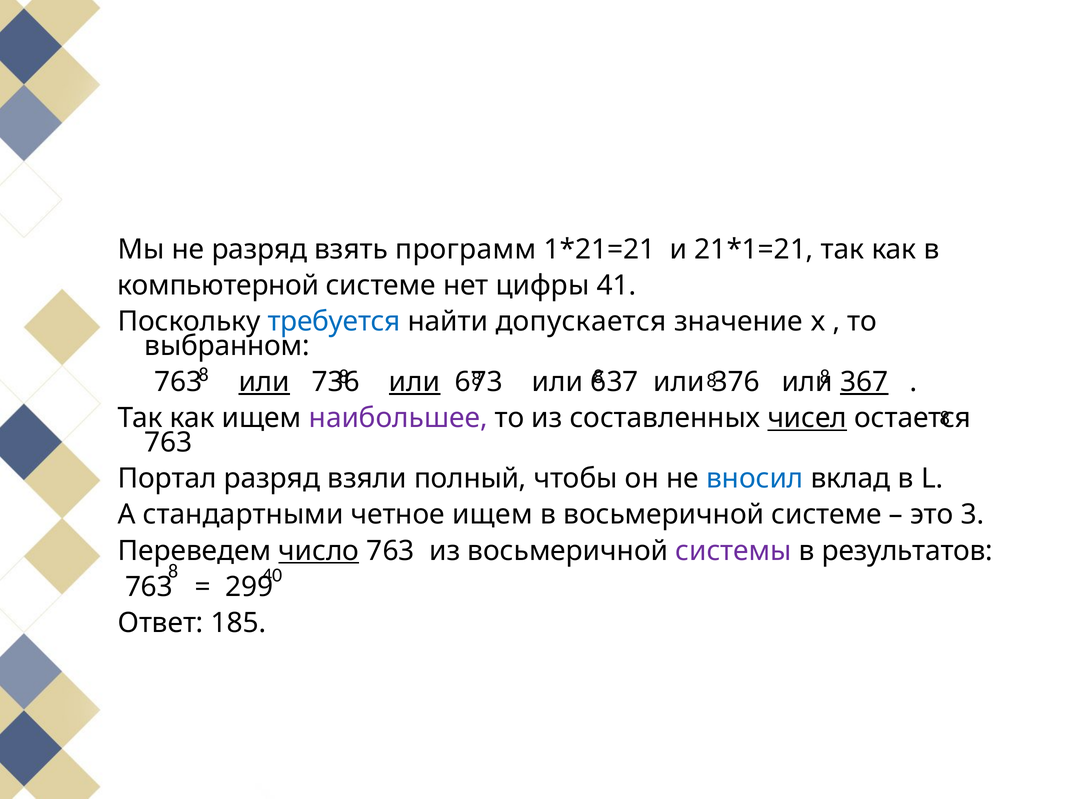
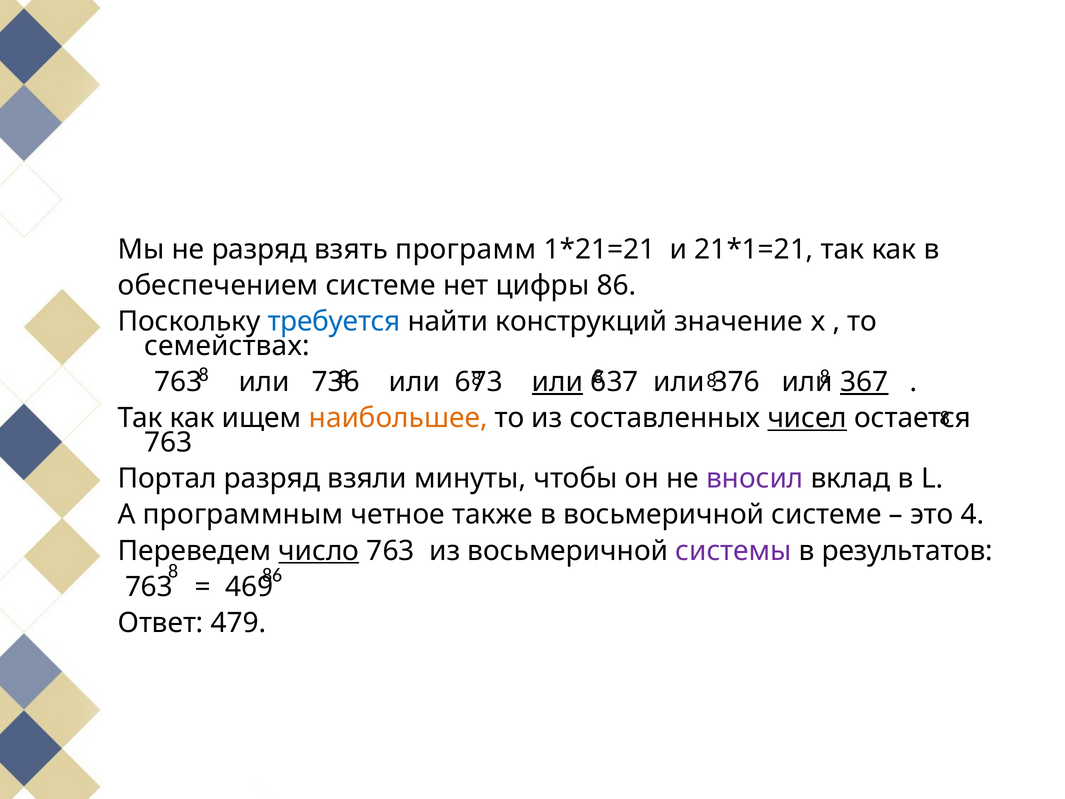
компьютерной: компьютерной -> обеспечением (218, 285)
цифры 41: 41 -> 86 (616, 285)
допускается: допускается -> конструкций (581, 322)
выбранном: выбранном -> семействах (227, 346)
или underline: present -> none (264, 382)
или underline: present -> none (415, 382)
или underline: none -> present (558, 382)
наибольшее colour: purple -> orange (398, 418)
полный: полный -> минуты (470, 478)
вносил colour: blue -> purple (755, 478)
стандартными: стандартными -> программным (243, 514)
четное ищем: ищем -> также (493, 514)
3: 3 -> 4 (972, 514)
40: 40 -> 86 (272, 575)
299: 299 -> 469 (249, 587)
185: 185 -> 479 (239, 623)
